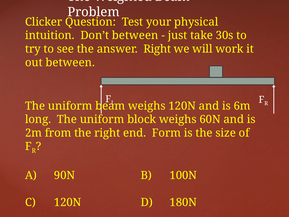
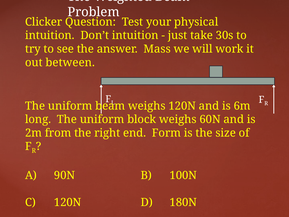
Don’t between: between -> intuition (135, 35)
answer Right: Right -> Mass (157, 49)
